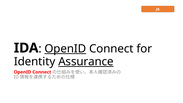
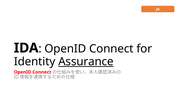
OpenID underline: present -> none (65, 49)
